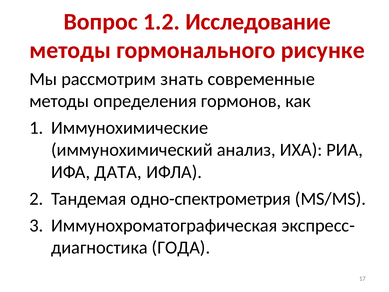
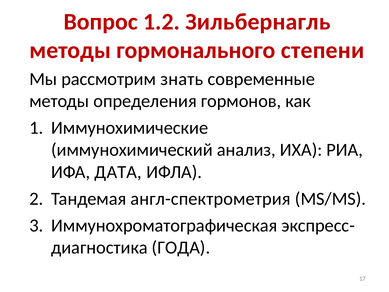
Исследование: Исследование -> Зильбернагль (258, 22)
рисунке: рисунке -> степени (323, 50)
одно-спектрометрия: одно-спектрометрия -> англ-спектрометрия (211, 199)
